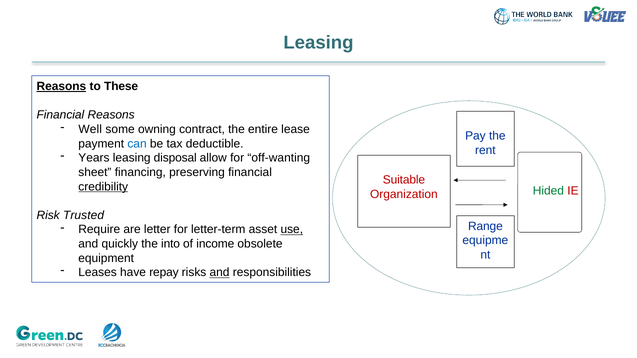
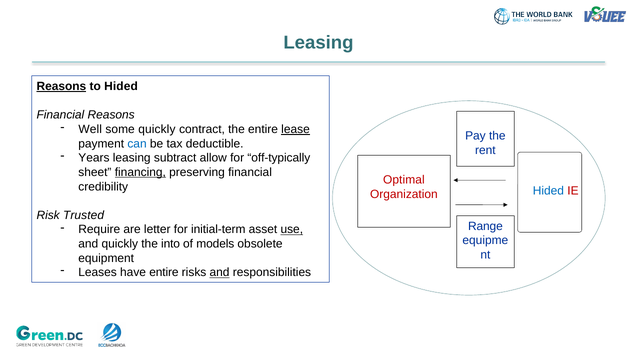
to These: These -> Hided (121, 86)
some owning: owning -> quickly (157, 129)
lease underline: none -> present (296, 129)
disposal: disposal -> subtract (175, 158)
off-wanting: off-wanting -> off-typically (279, 158)
financing underline: none -> present (140, 172)
Suitable: Suitable -> Optimal (404, 180)
credibility underline: present -> none (103, 187)
Hided colour: green -> blue (548, 191)
letter-term: letter-term -> initial-term (218, 230)
income: income -> models (215, 244)
have repay: repay -> entire (164, 273)
